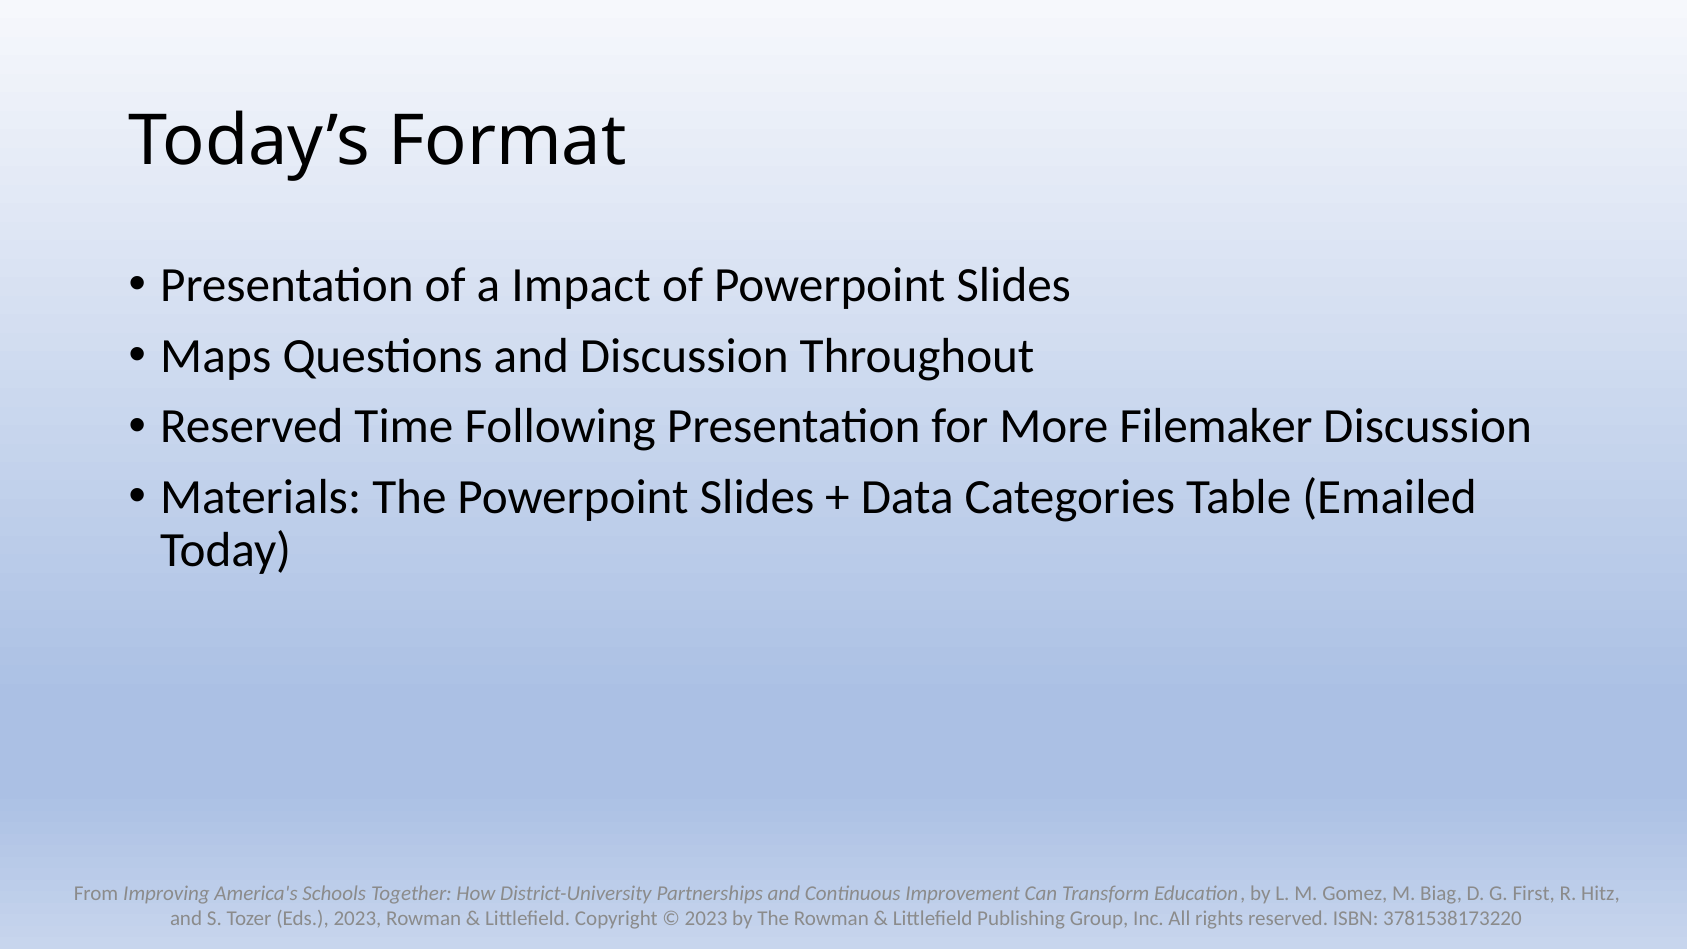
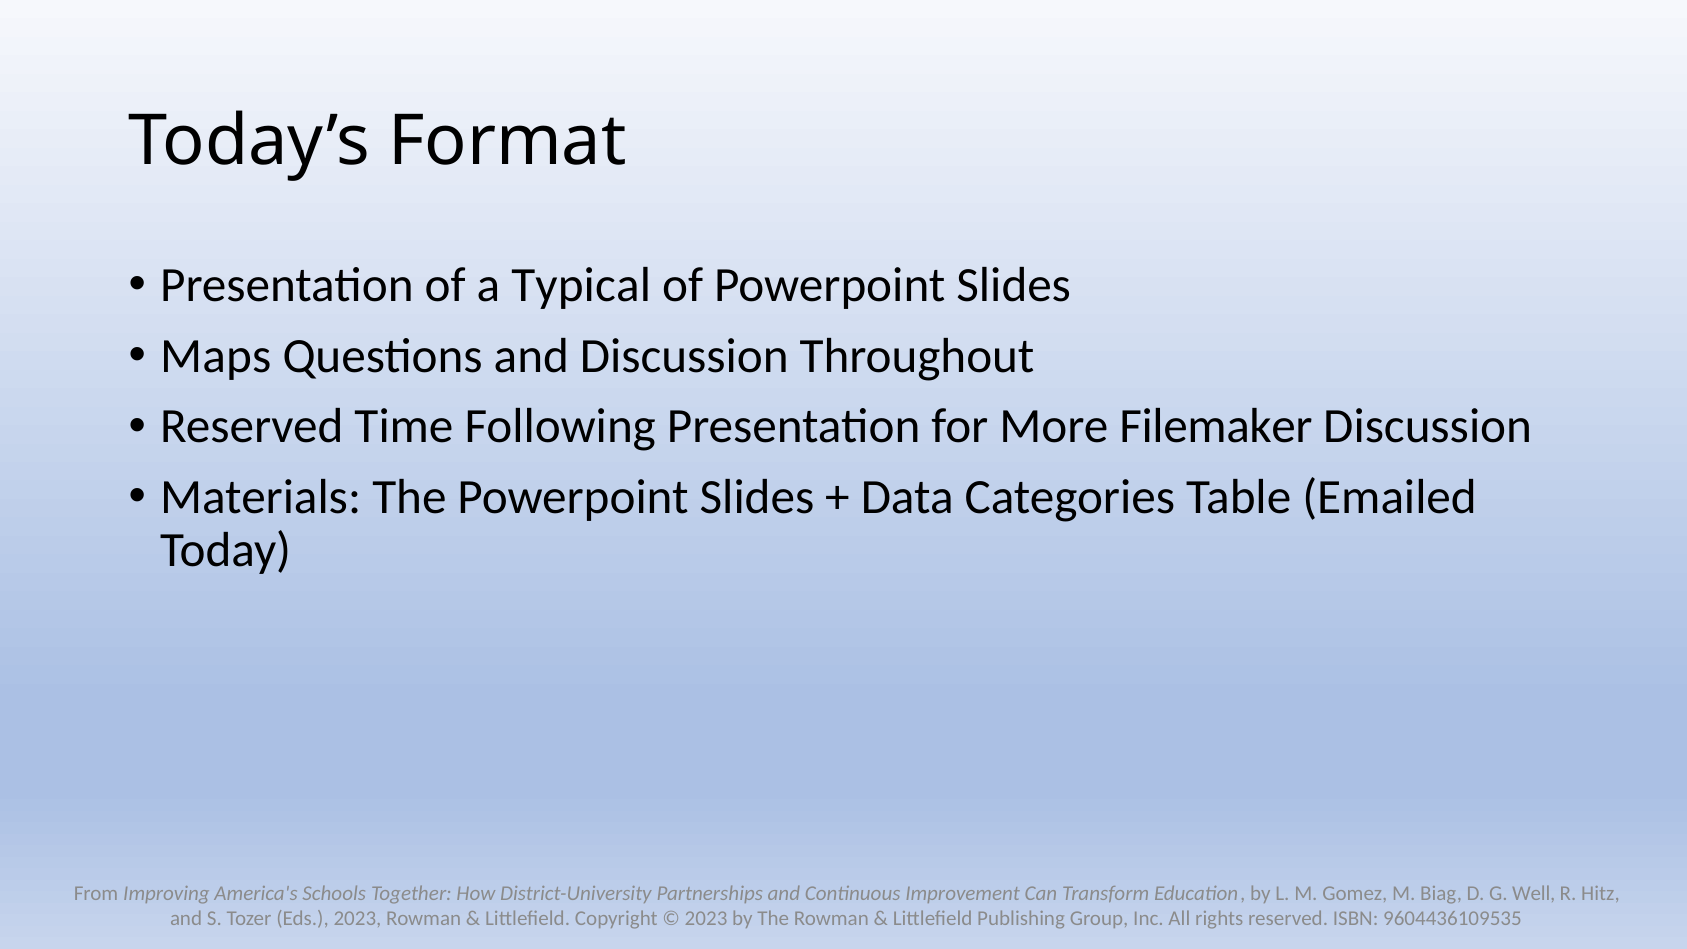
Impact: Impact -> Typical (581, 285)
First: First -> Well (1534, 894)
3781538173220: 3781538173220 -> 9604436109535 (1452, 919)
